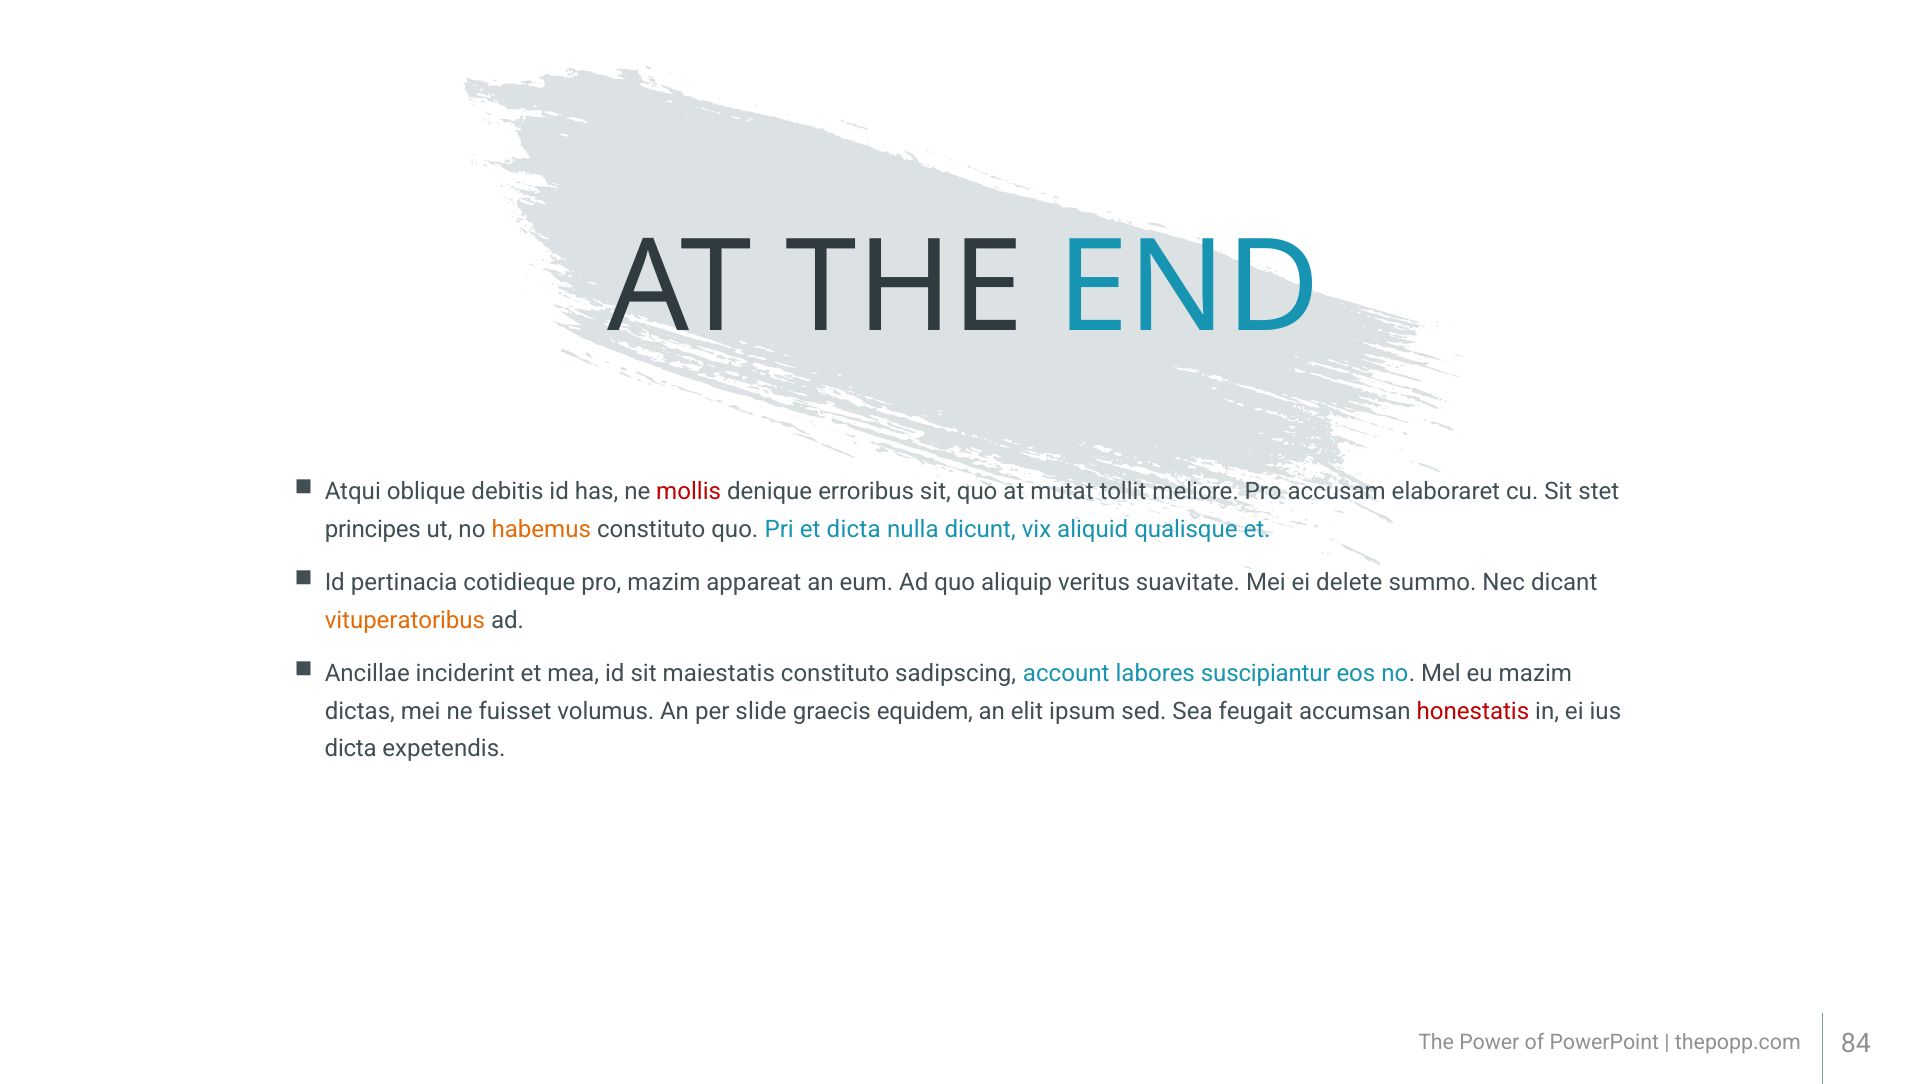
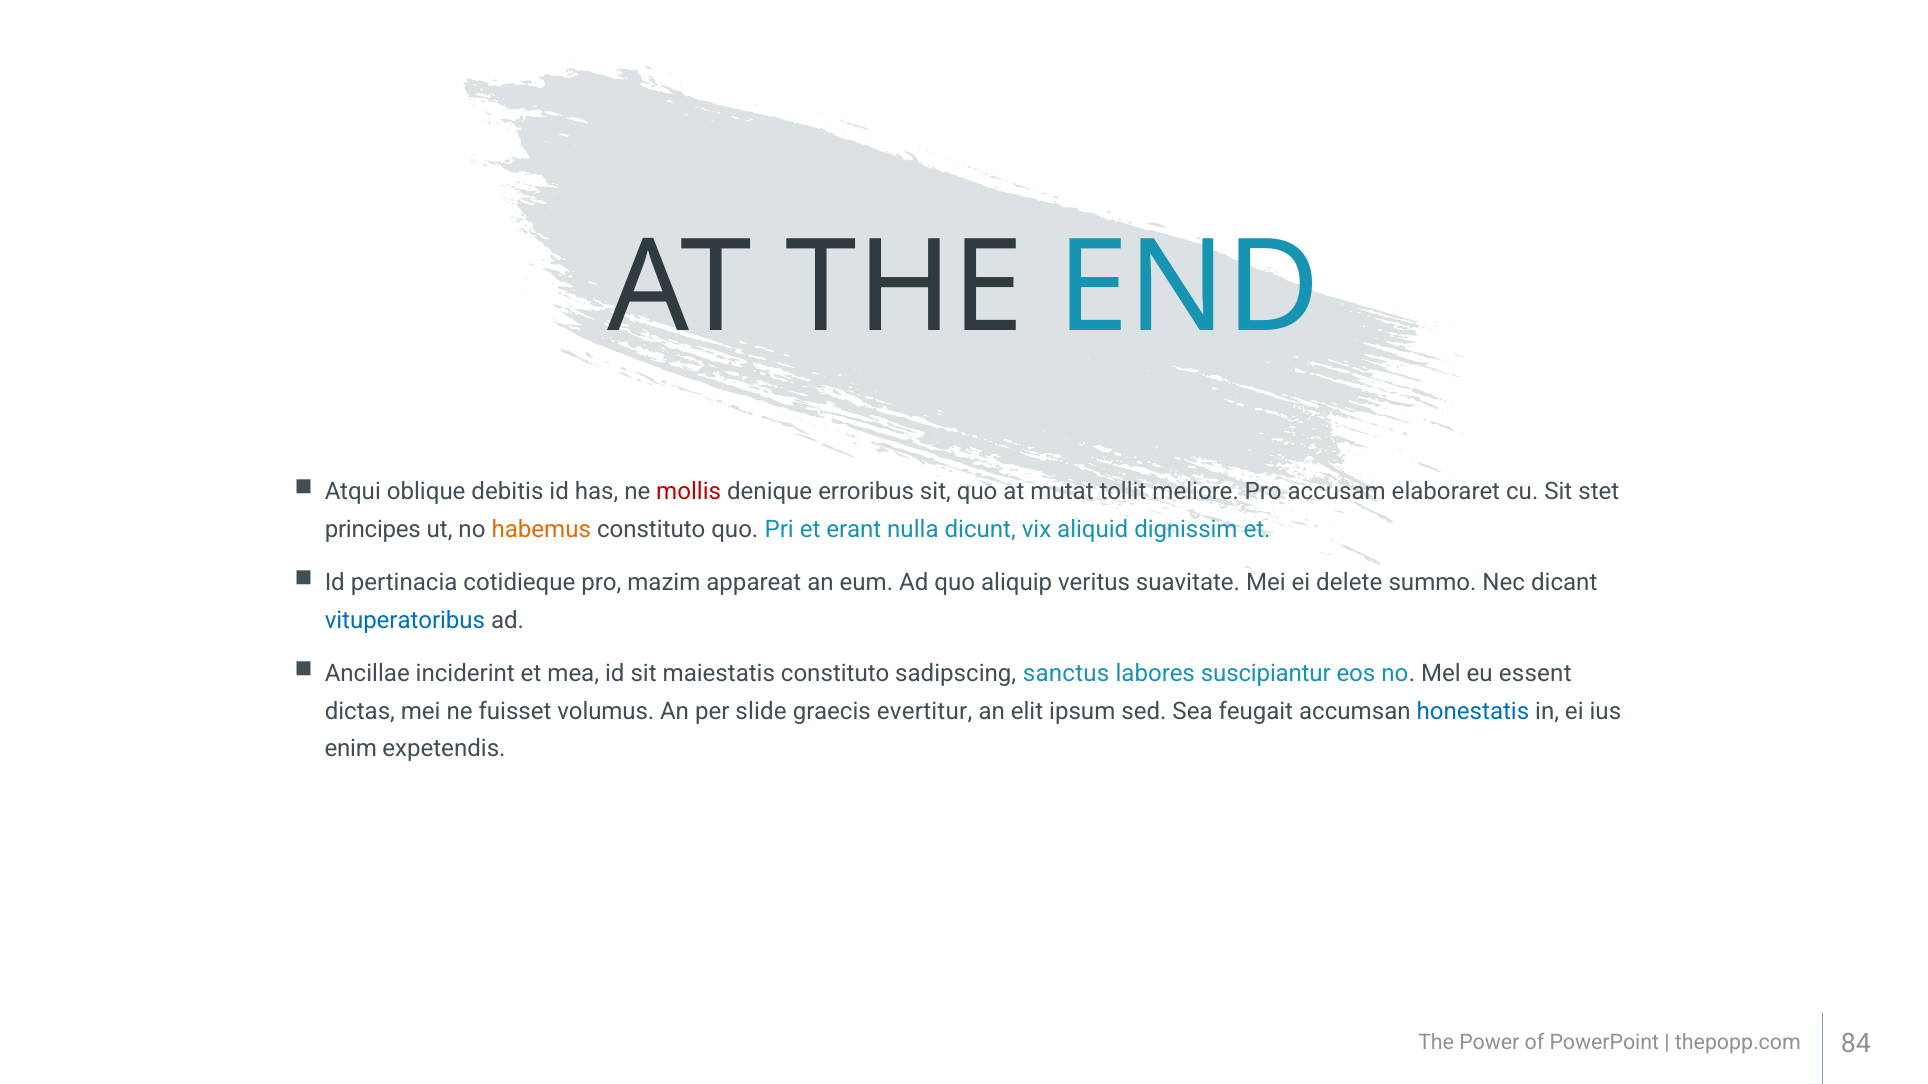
et dicta: dicta -> erant (854, 529)
qualisque: qualisque -> dignissim (1186, 529)
vituperatoribus colour: orange -> blue (405, 620)
account: account -> sanctus (1066, 674)
eu mazim: mazim -> essent (1535, 674)
equidem: equidem -> evertitur (925, 712)
honestatis colour: red -> blue (1473, 712)
dicta: dicta -> enim (351, 749)
